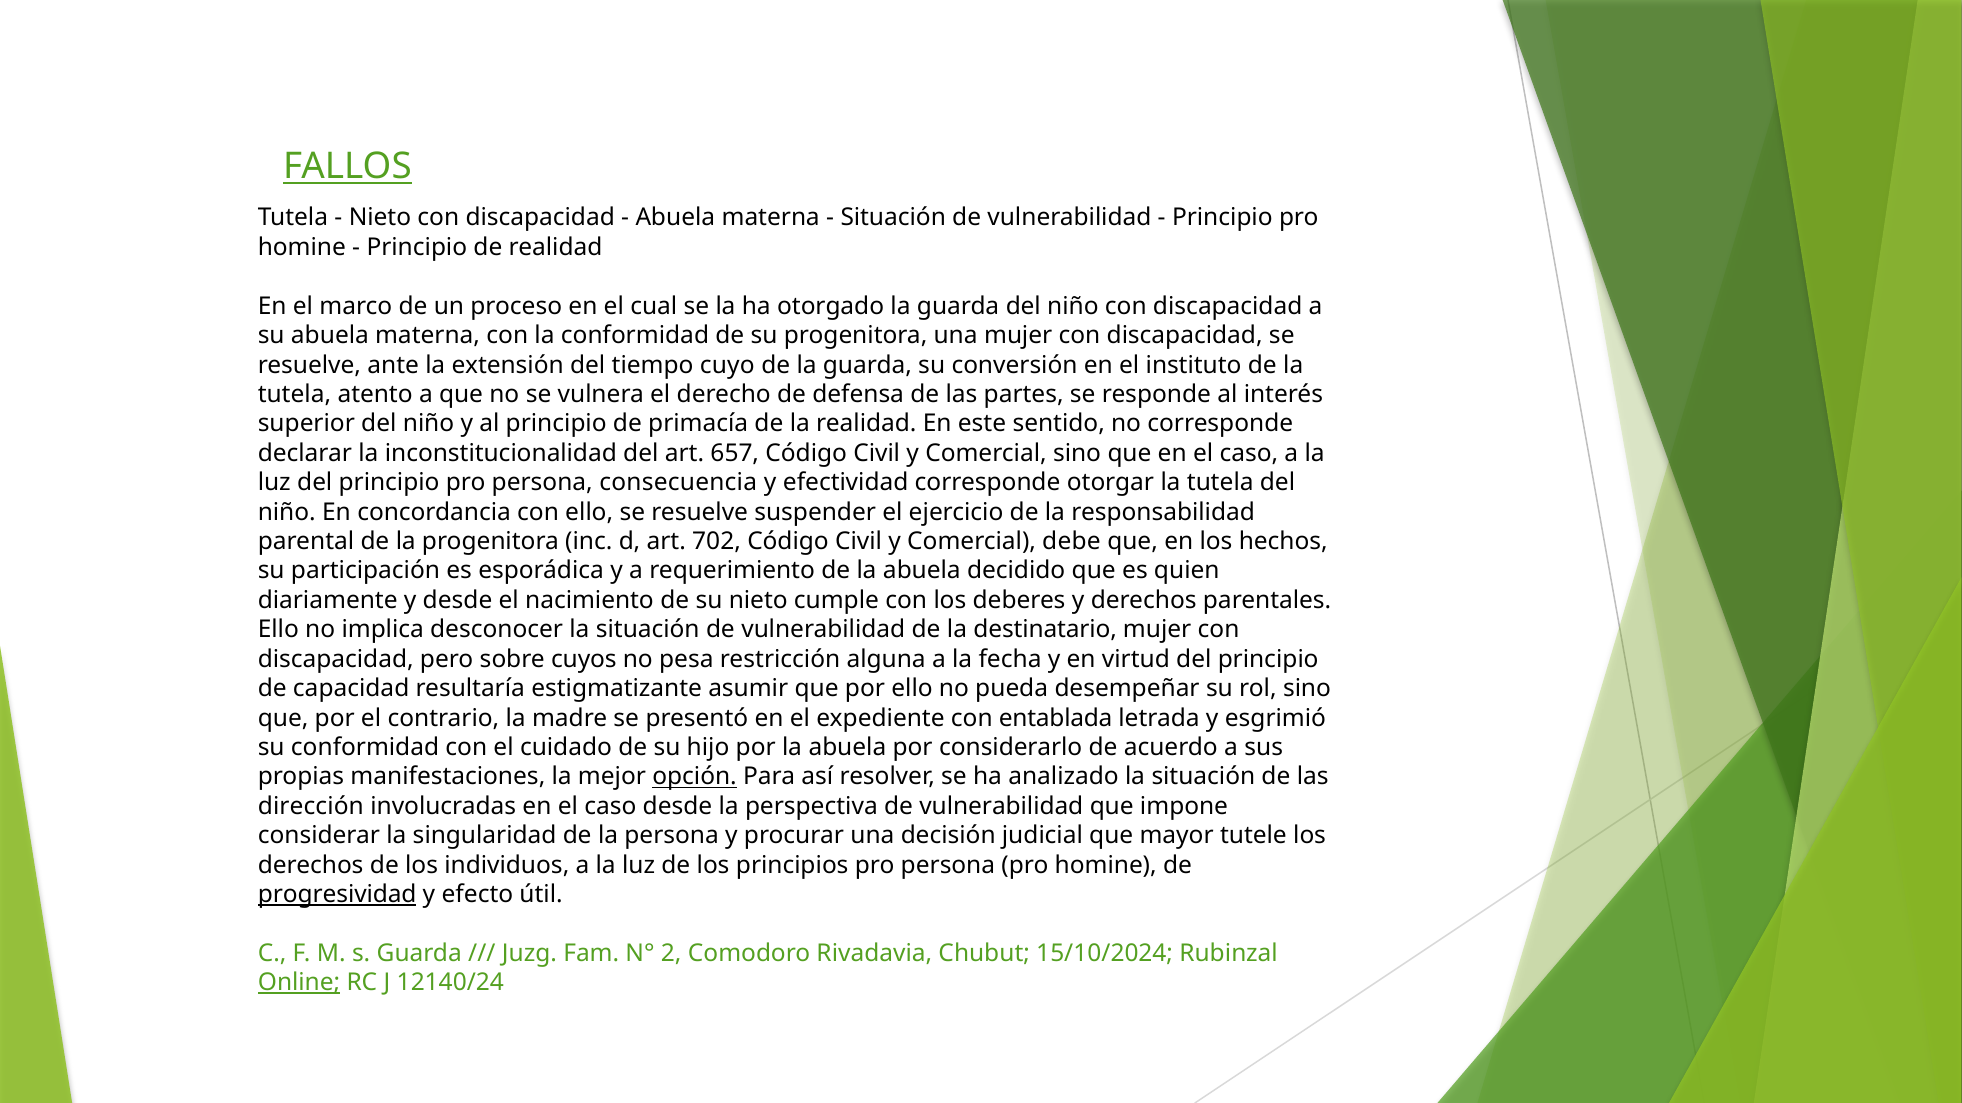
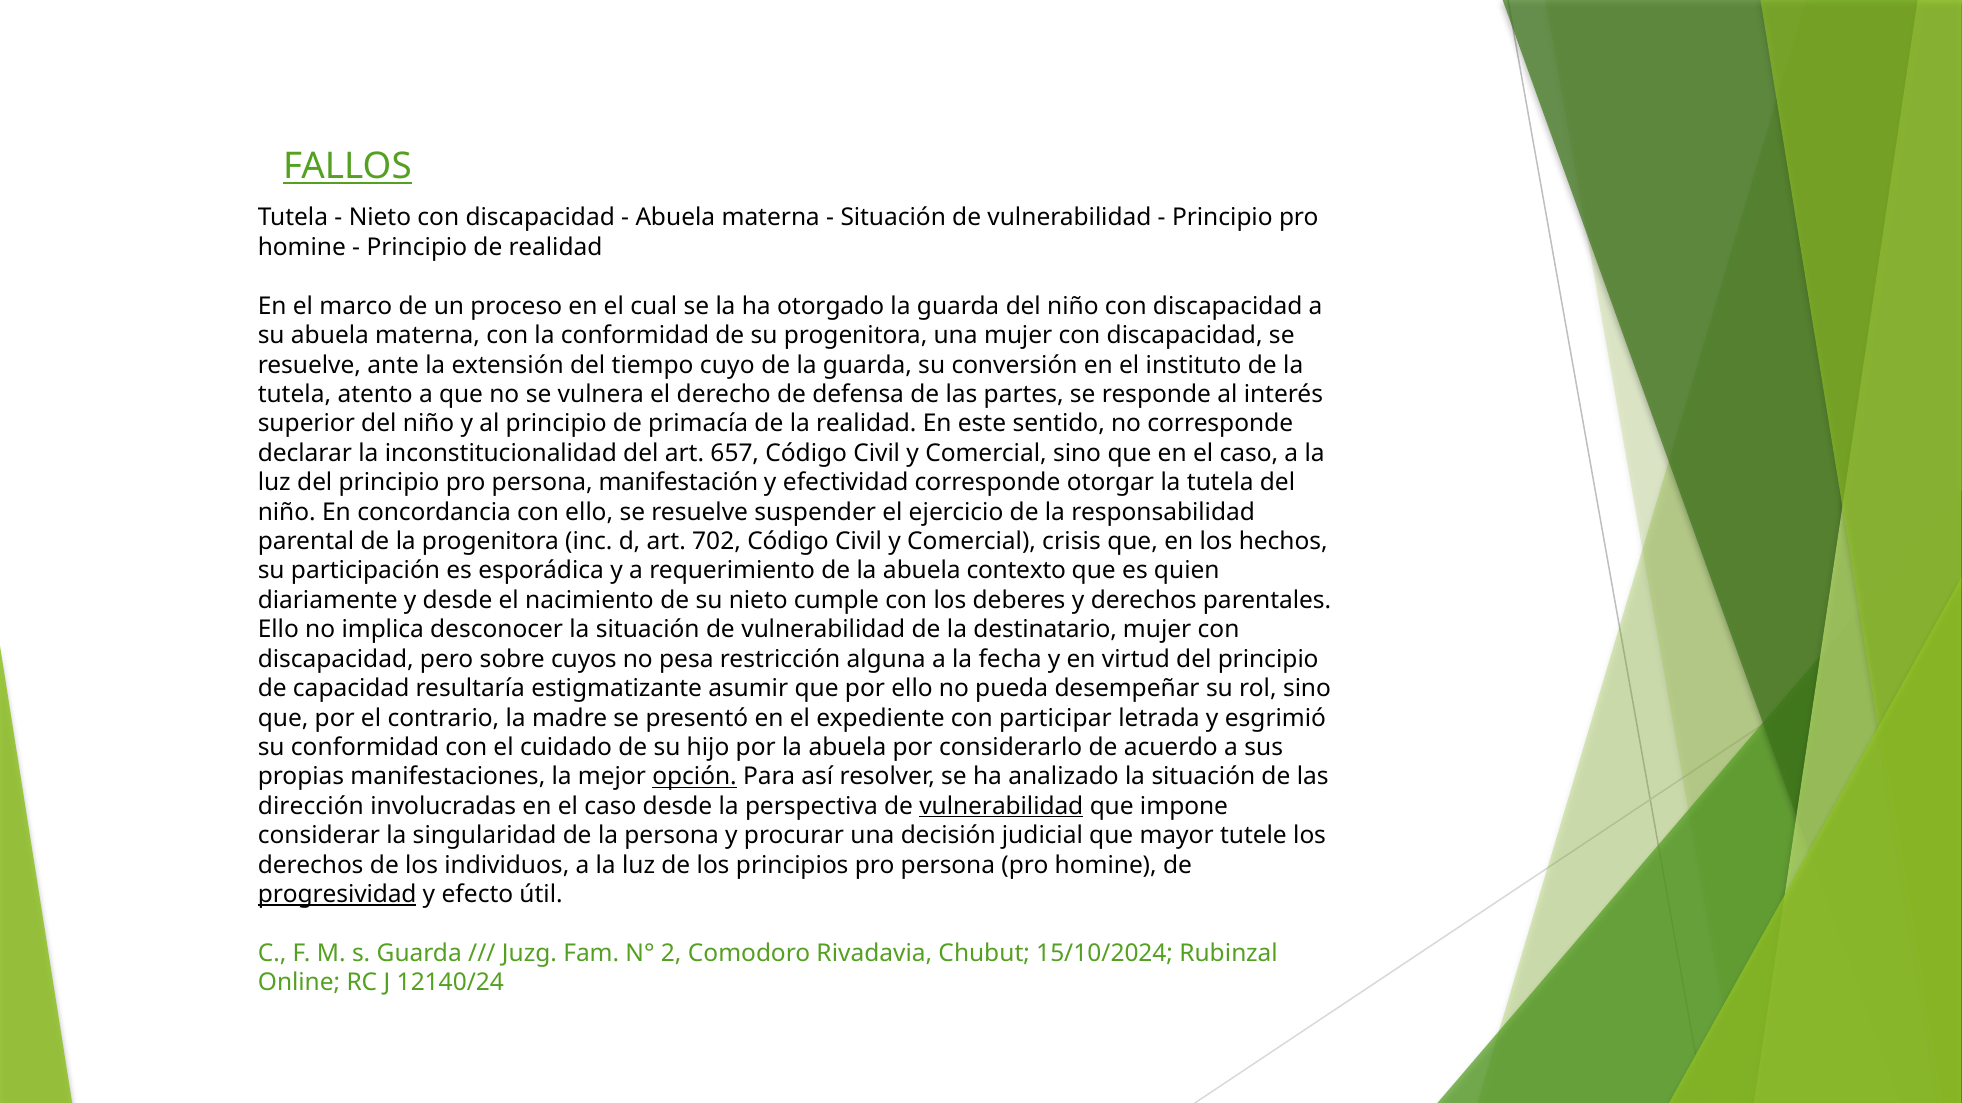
consecuencia: consecuencia -> manifestación (678, 483)
debe: debe -> crisis (1072, 542)
decidido: decidido -> contexto (1016, 571)
entablada: entablada -> participar (1055, 718)
vulnerabilidad underline: none -> present (1001, 807)
Online underline: present -> none (299, 983)
